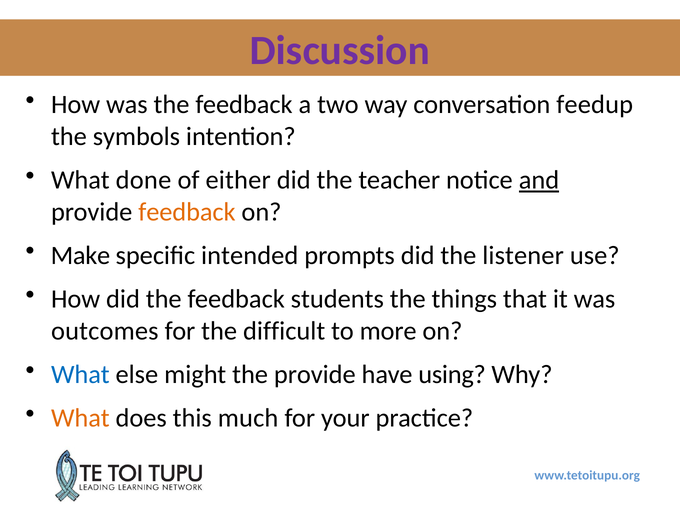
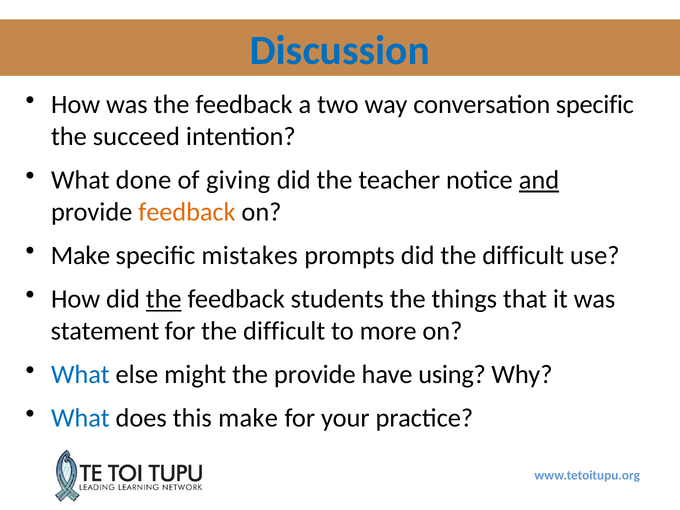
Discussion colour: purple -> blue (340, 51)
conversation feedup: feedup -> specific (595, 105)
symbols: symbols -> succeed (136, 137)
either: either -> giving (238, 180)
intended: intended -> mistakes (250, 256)
did the listener: listener -> difficult (523, 256)
the underline: none -> present (164, 299)
outcomes: outcomes -> statement (105, 331)
What colour: orange -> blue (80, 418)
this much: much -> make (248, 418)
